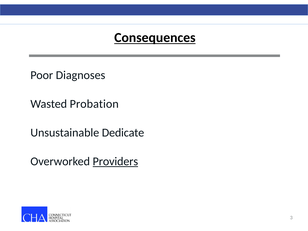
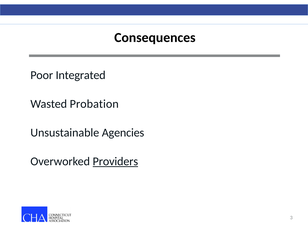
Consequences underline: present -> none (155, 38)
Diagnoses: Diagnoses -> Integrated (81, 75)
Dedicate: Dedicate -> Agencies (123, 133)
